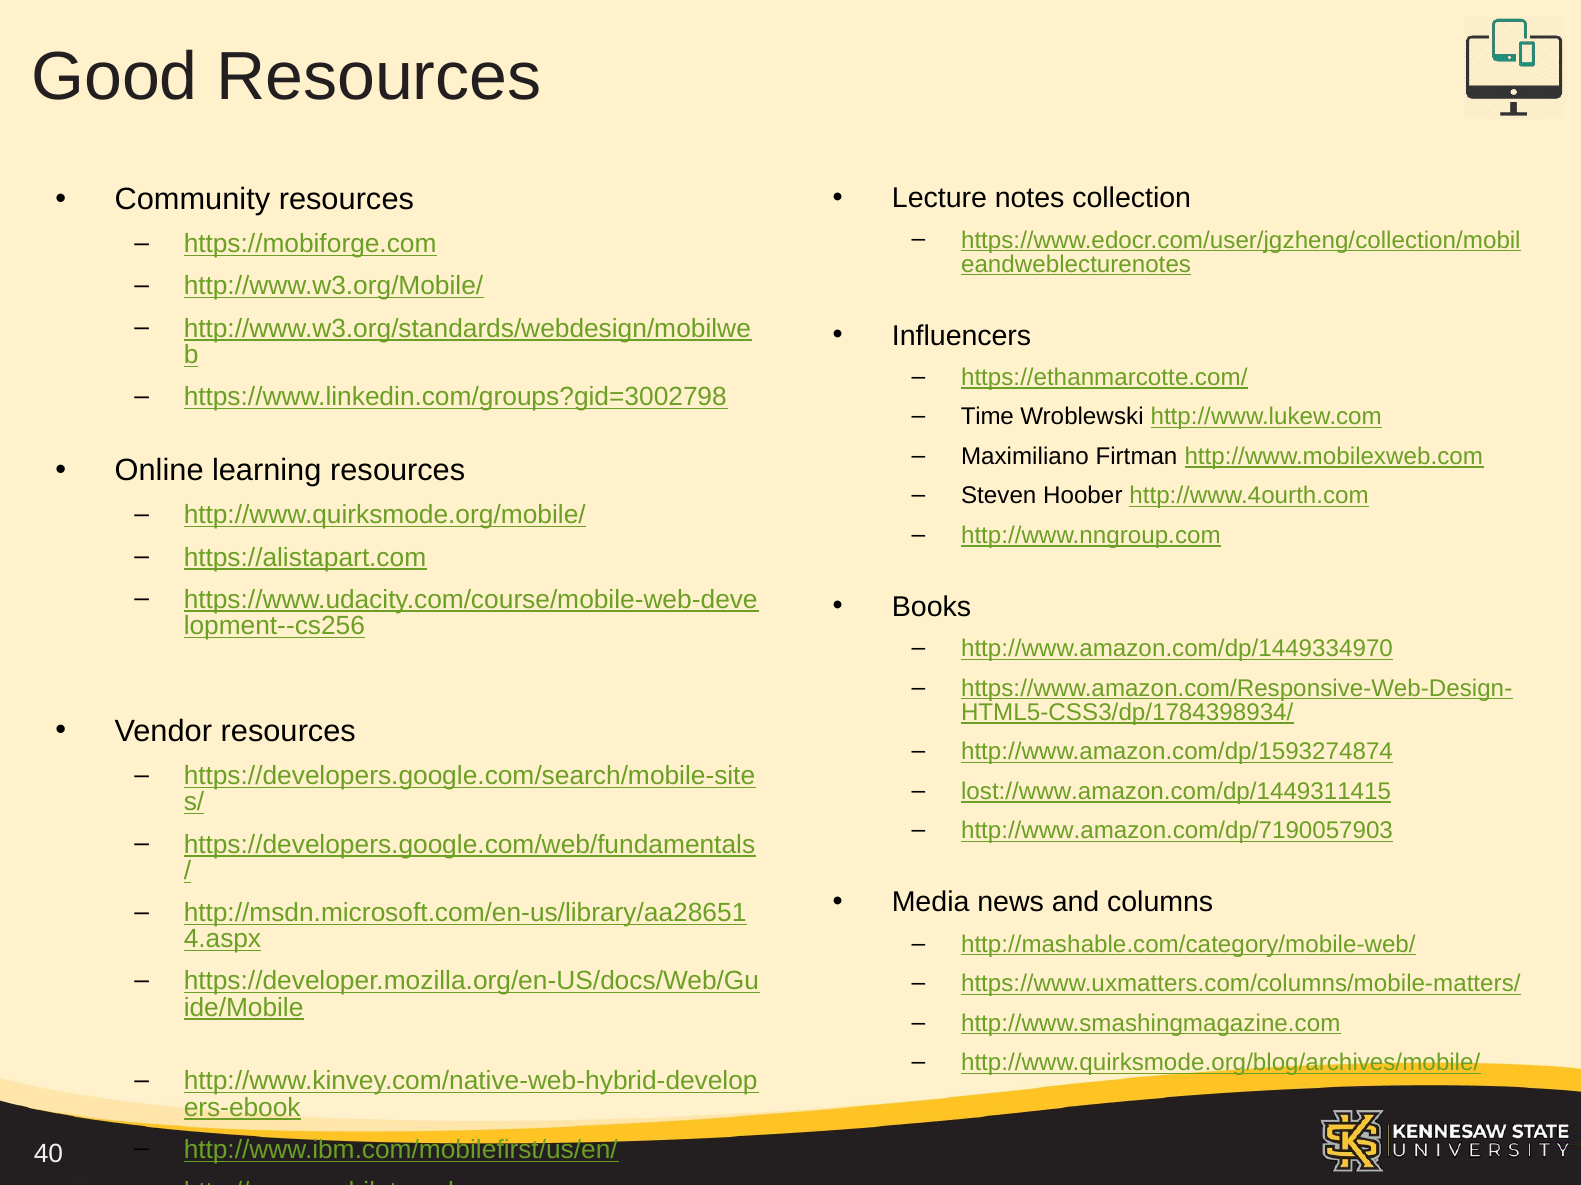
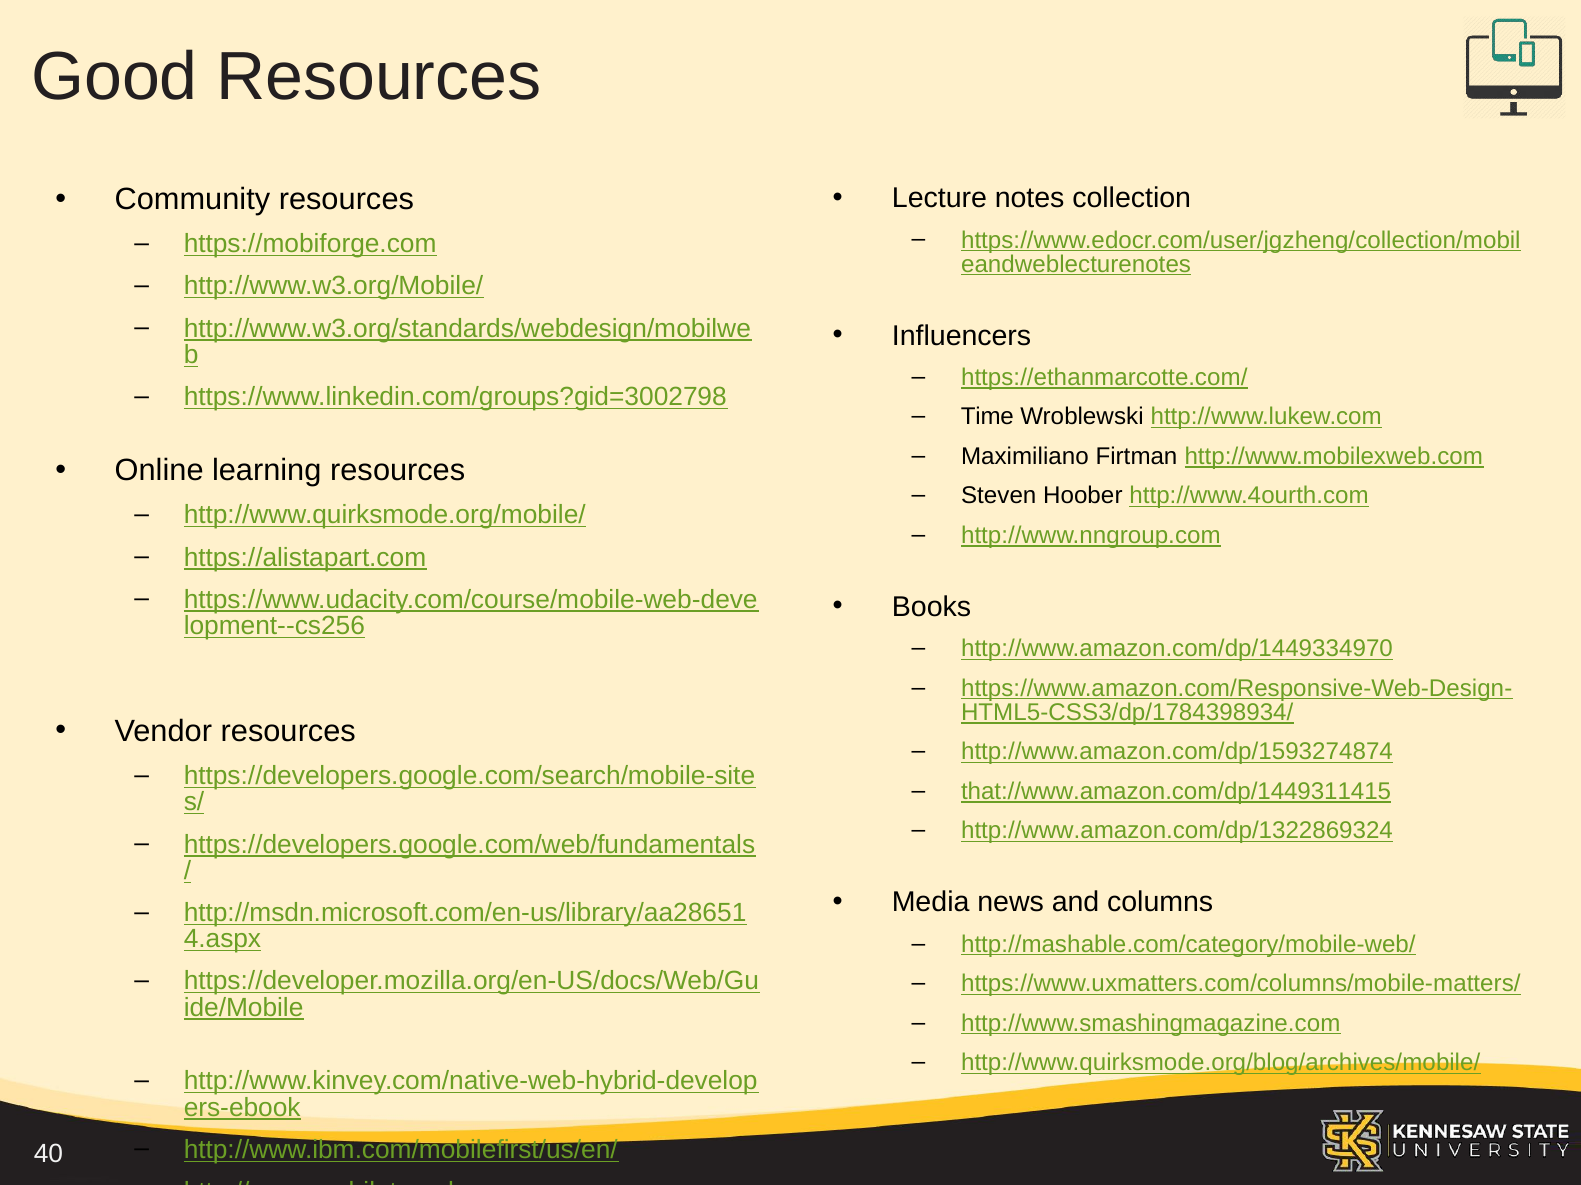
lost://www.amazon.com/dp/1449311415: lost://www.amazon.com/dp/1449311415 -> that://www.amazon.com/dp/1449311415 (1176, 792)
http://www.amazon.com/dp/7190057903: http://www.amazon.com/dp/7190057903 -> http://www.amazon.com/dp/1322869324 (1177, 831)
